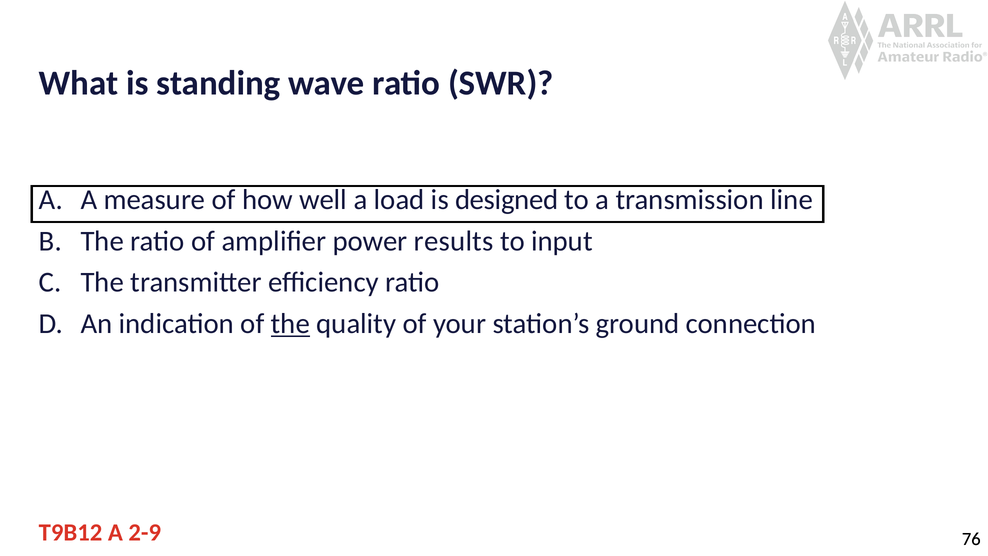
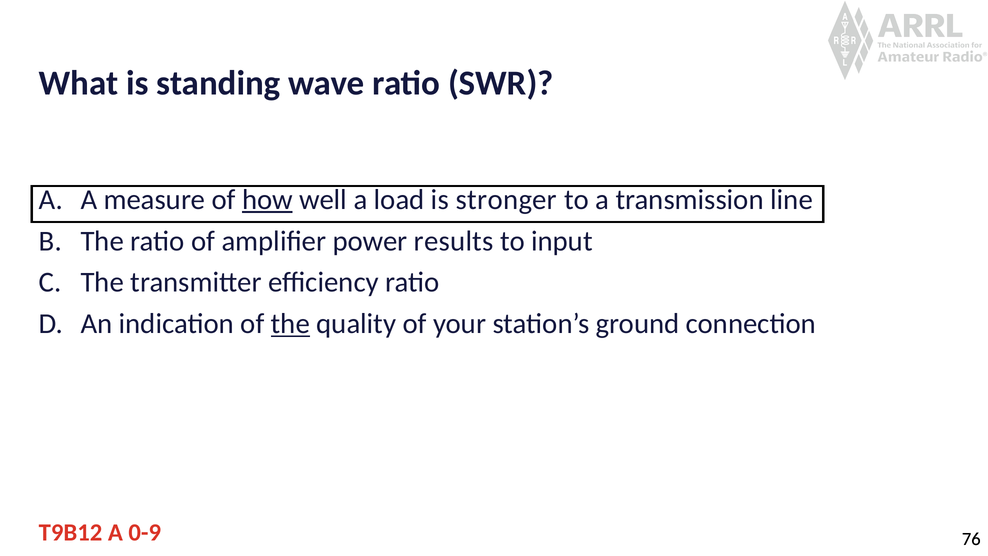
how underline: none -> present (267, 200)
designed: designed -> stronger (506, 200)
2-9: 2-9 -> 0-9 (145, 532)
